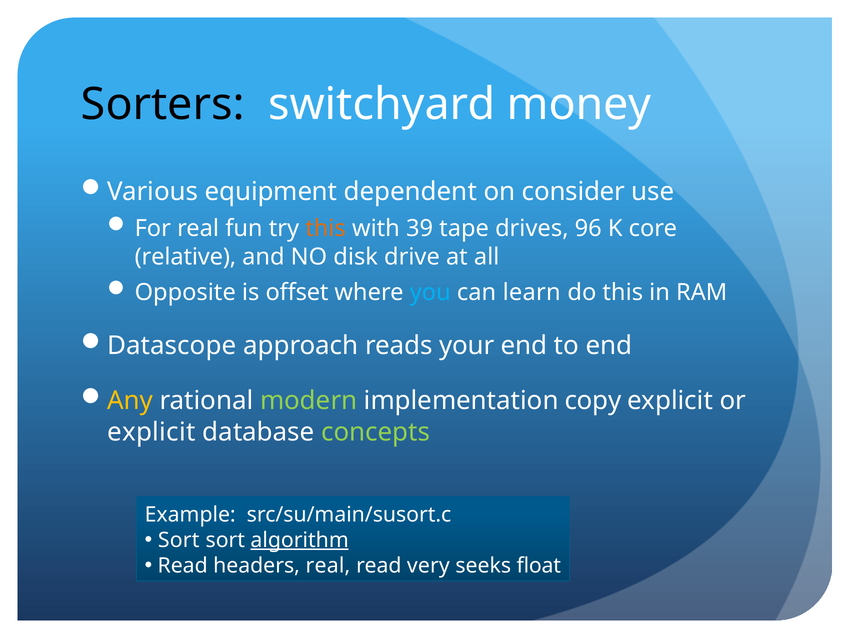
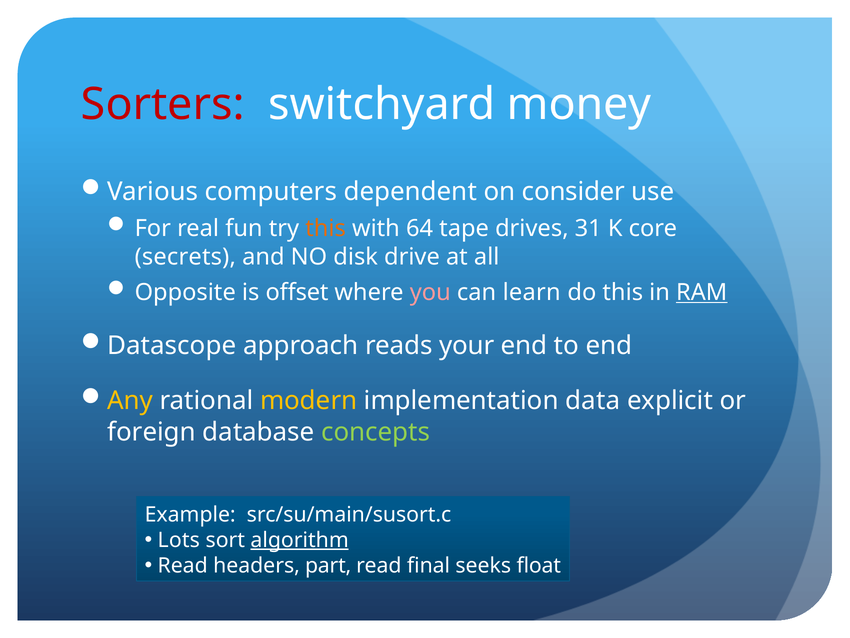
Sorters colour: black -> red (163, 104)
equipment: equipment -> computers (271, 192)
39: 39 -> 64 (420, 228)
96: 96 -> 31 (588, 228)
relative: relative -> secrets (185, 257)
you colour: light blue -> pink (430, 292)
RAM underline: none -> present (702, 292)
modern colour: light green -> yellow (309, 400)
copy: copy -> data (593, 400)
explicit: explicit -> foreign (152, 432)
Sort: Sort -> Lots (179, 540)
headers real: real -> part (328, 565)
very: very -> final (429, 565)
